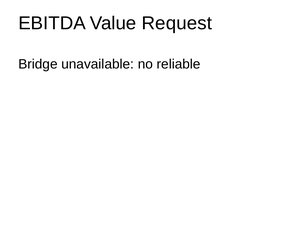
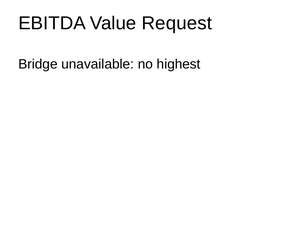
reliable: reliable -> highest (179, 64)
